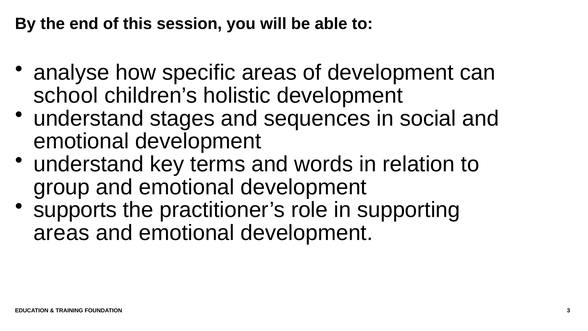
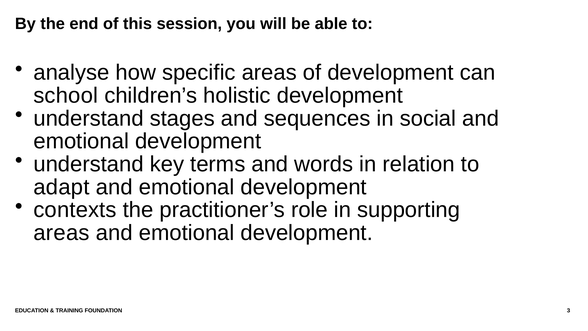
group: group -> adapt (62, 187)
supports: supports -> contexts (75, 210)
